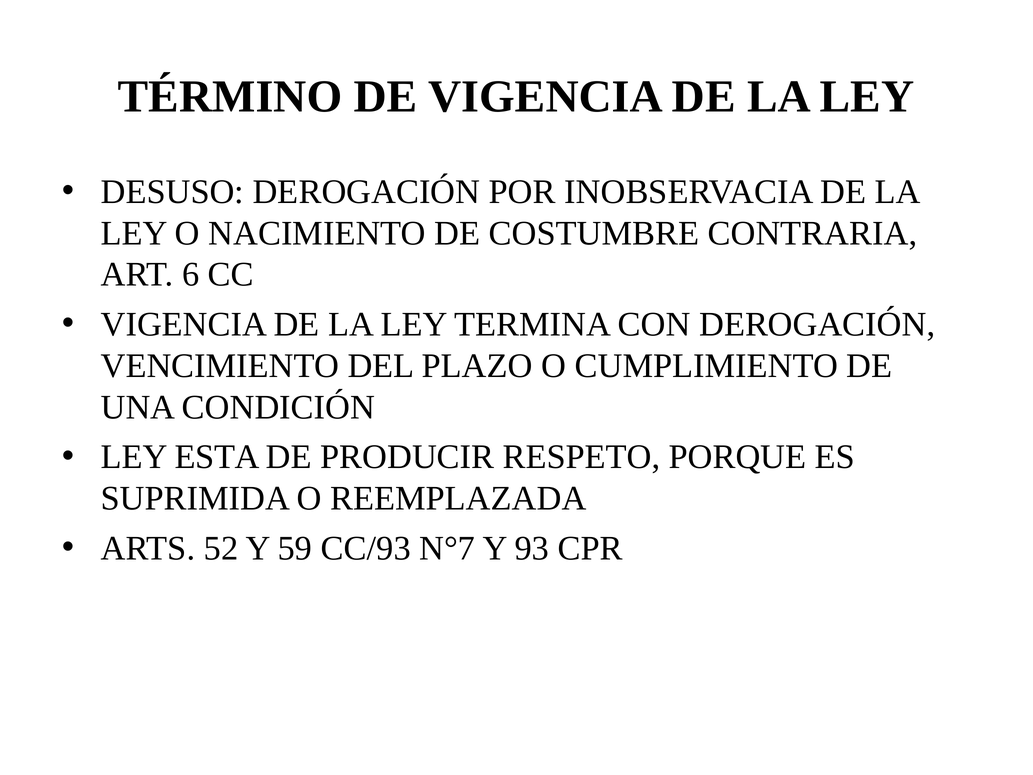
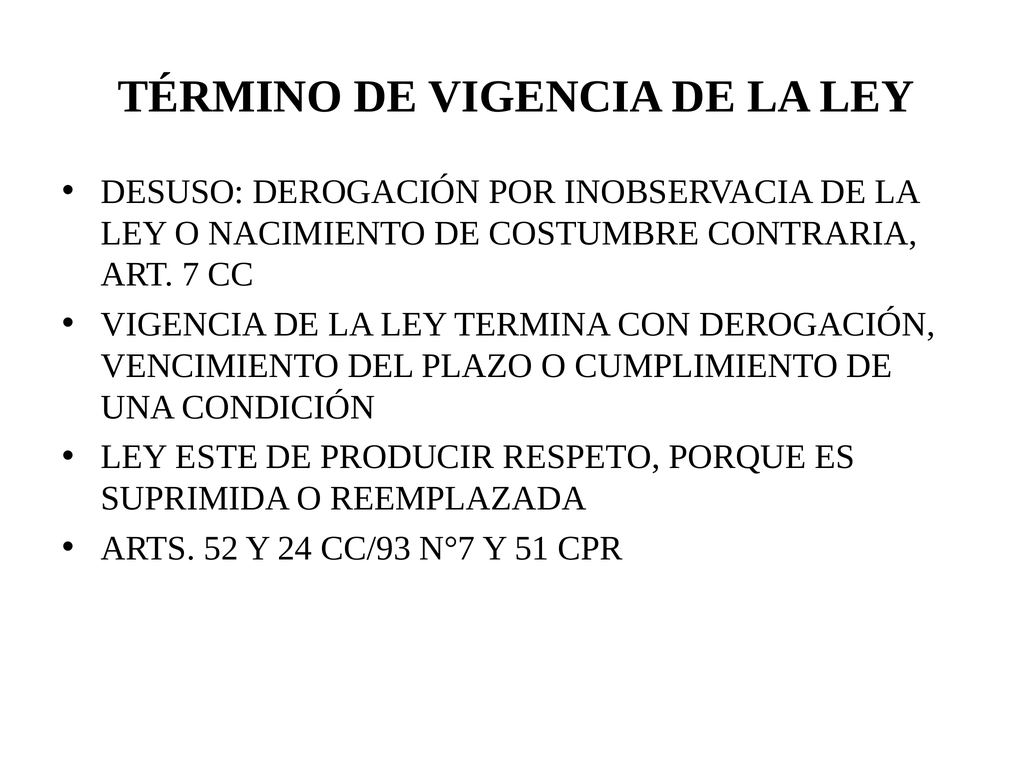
6: 6 -> 7 (191, 274)
ESTA: ESTA -> ESTE (217, 457)
59: 59 -> 24 (295, 548)
93: 93 -> 51 (532, 548)
